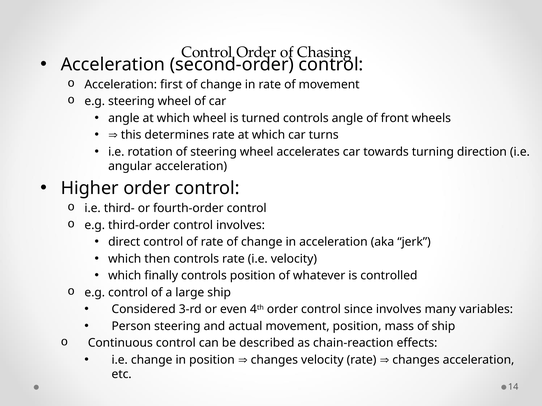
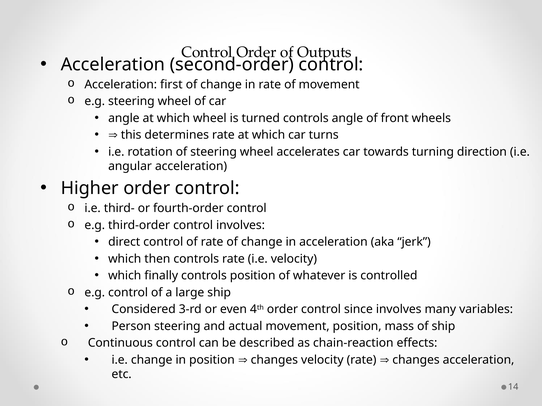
Chasing: Chasing -> Outputs (324, 52)
